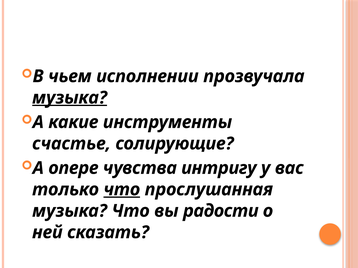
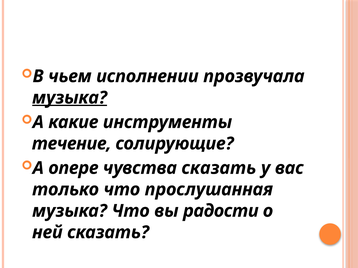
счастье: счастье -> течение (72, 144)
чувства интригу: интригу -> сказать (219, 168)
что underline: present -> none (122, 190)
